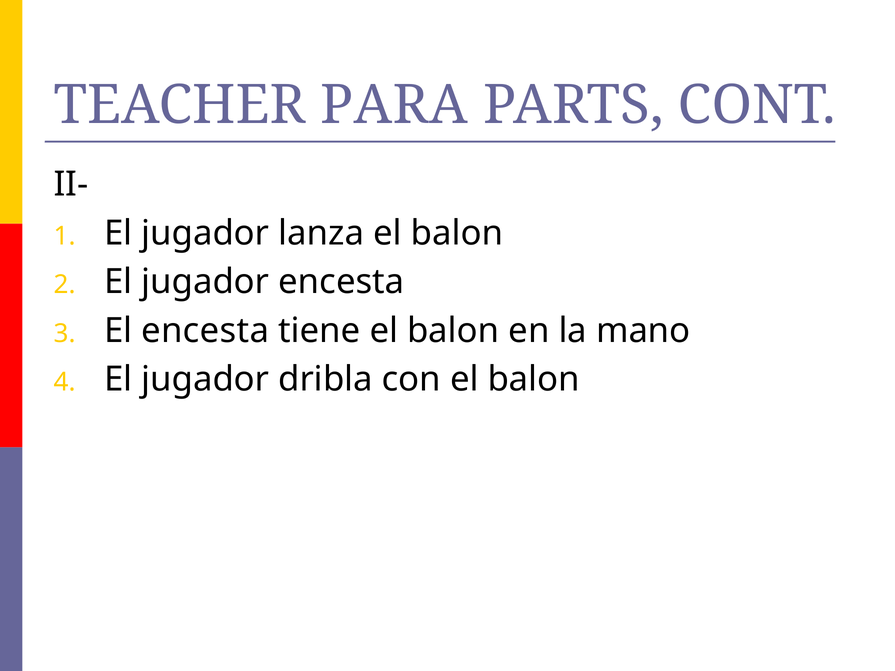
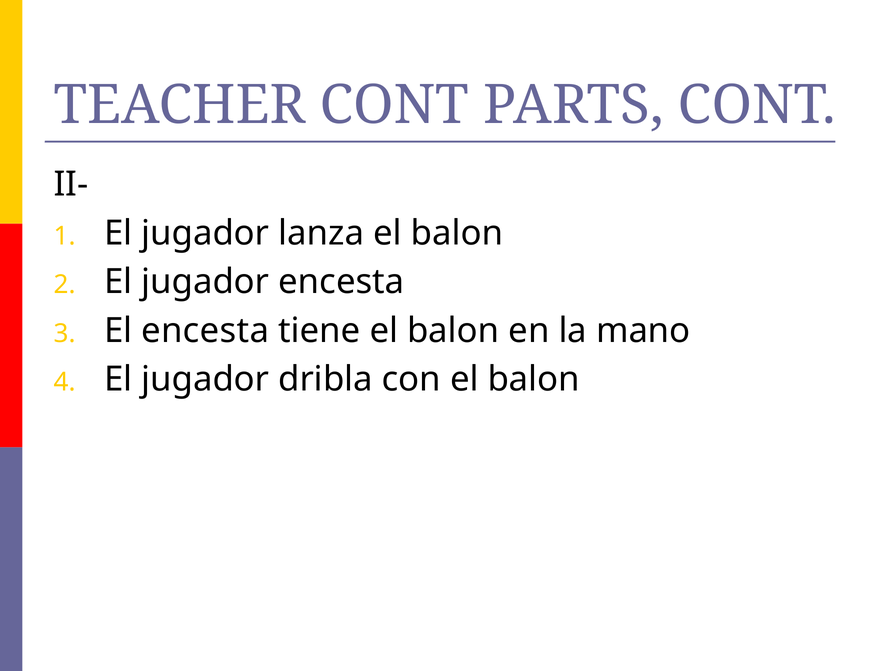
TEACHER PARA: PARA -> CONT (394, 105)
